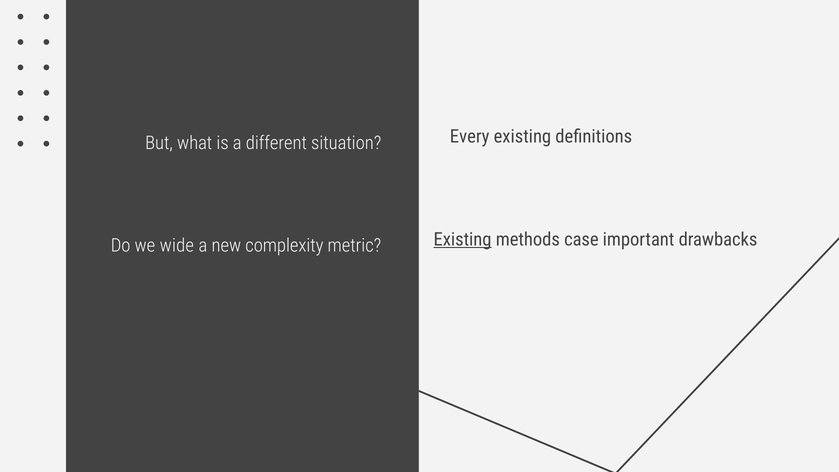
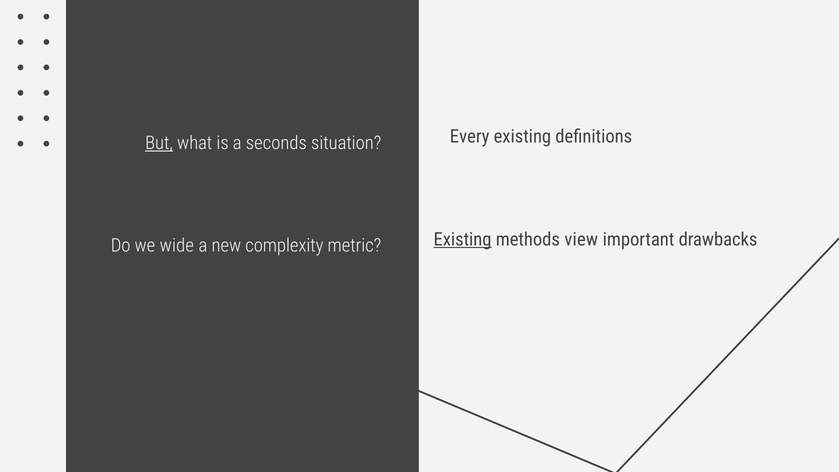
But underline: none -> present (159, 143)
different: different -> seconds (276, 143)
case: case -> view (581, 239)
